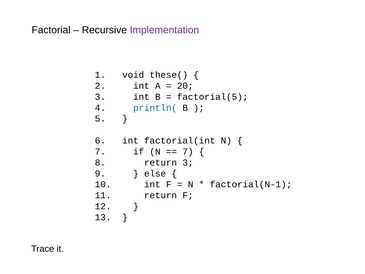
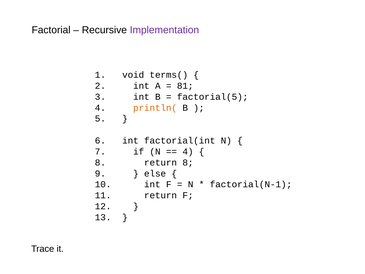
these(: these( -> terms( (169, 75)
20: 20 -> 81 (185, 86)
println( colour: blue -> orange (155, 108)
7: 7 -> 4 (188, 151)
return 3: 3 -> 8 (188, 162)
